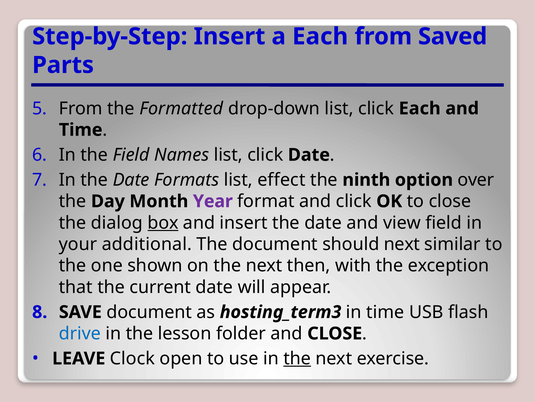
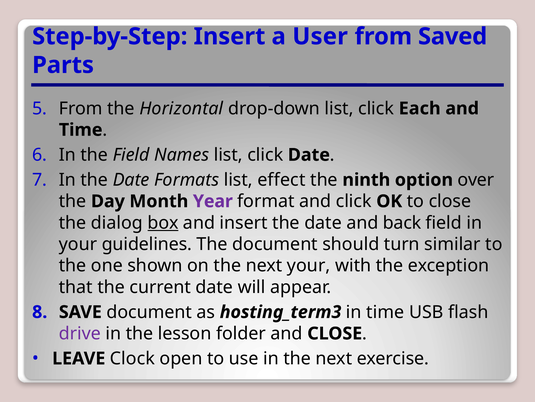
a Each: Each -> User (320, 36)
Formatted: Formatted -> Horizontal (181, 108)
view: view -> back (402, 222)
additional: additional -> guidelines (147, 244)
should next: next -> turn (402, 244)
next then: then -> your (309, 265)
drive colour: blue -> purple (80, 333)
the underline: present -> none (297, 358)
